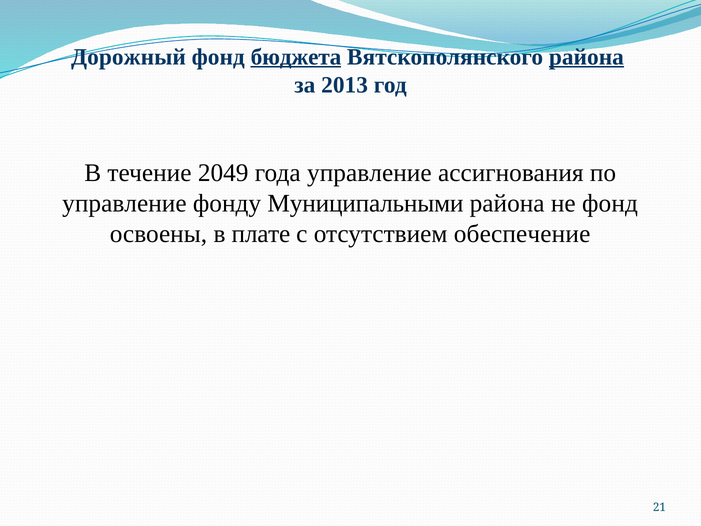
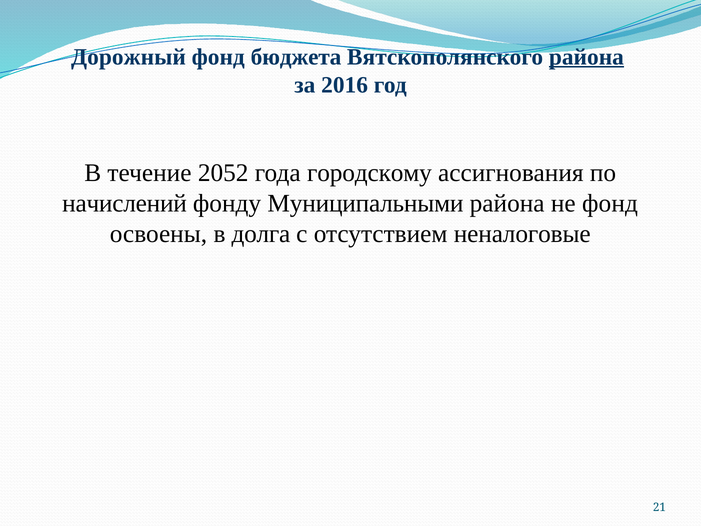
бюджета underline: present -> none (296, 57)
2013: 2013 -> 2016 (345, 85)
2049: 2049 -> 2052 (223, 173)
года управление: управление -> городскому (369, 173)
управление: управление -> начислений (125, 203)
плате: плате -> долга (261, 234)
обеспечение: обеспечение -> неналоговые (522, 234)
